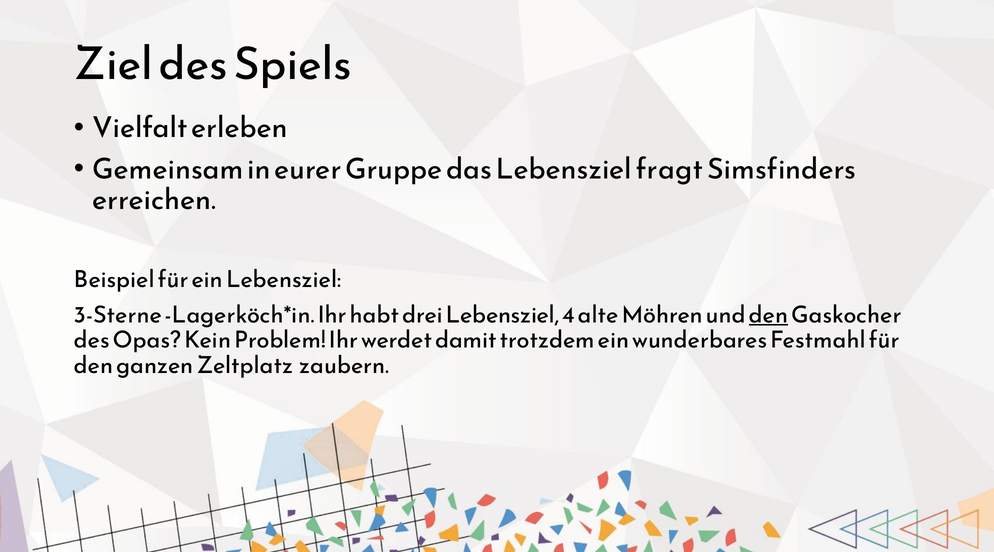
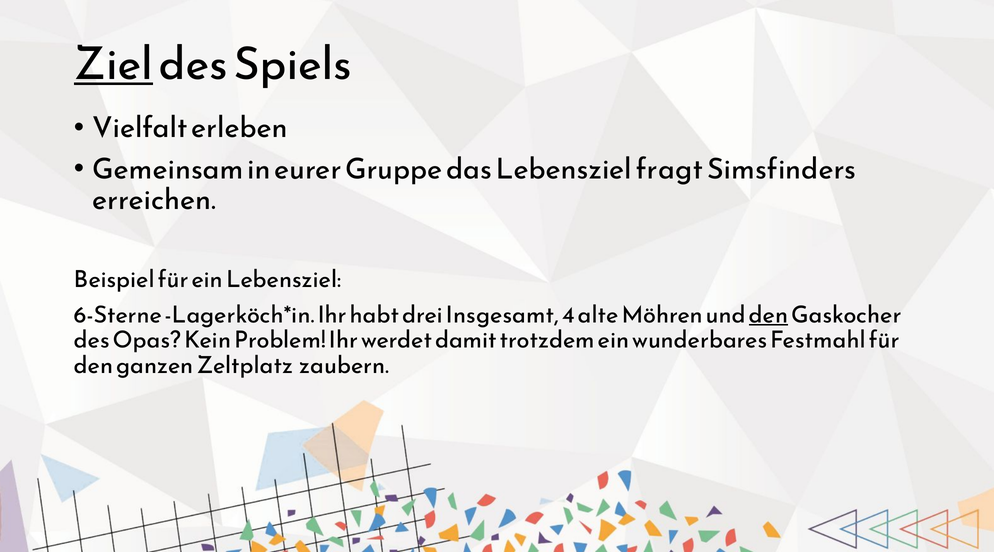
Ziel underline: none -> present (113, 64)
3-Sterne: 3-Sterne -> 6-Sterne (118, 315)
drei Lebensziel: Lebensziel -> Insgesamt (503, 315)
